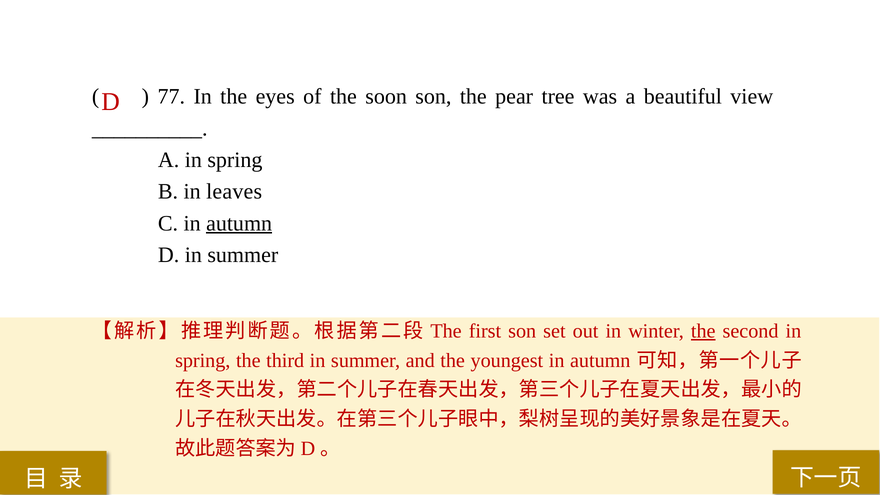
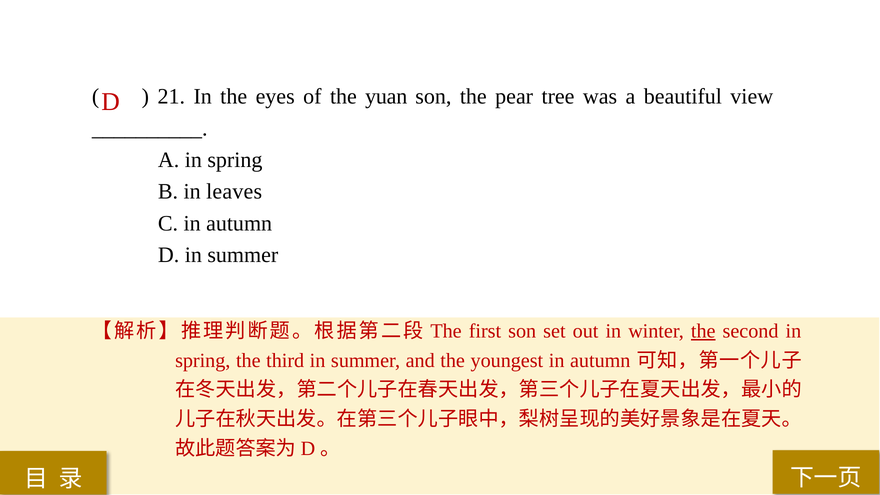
77: 77 -> 21 (171, 97)
soon: soon -> yuan (386, 97)
autumn underline: present -> none (239, 223)
